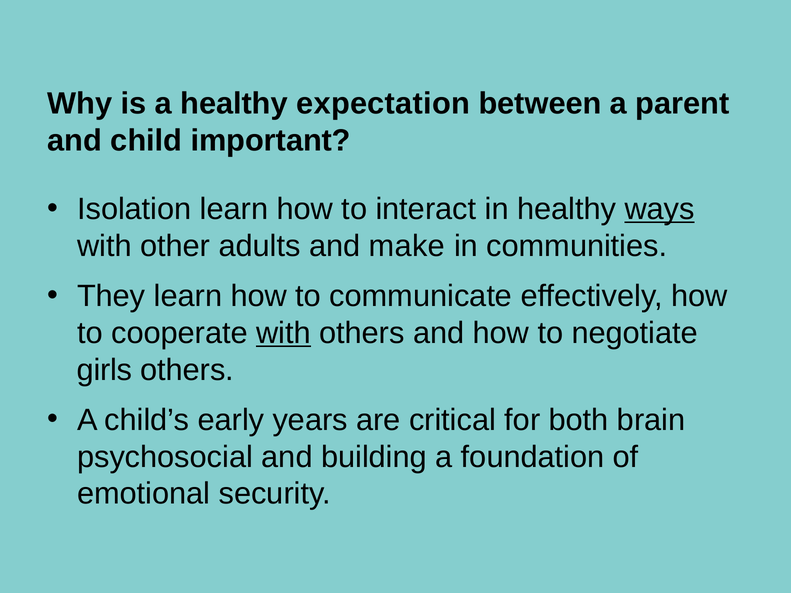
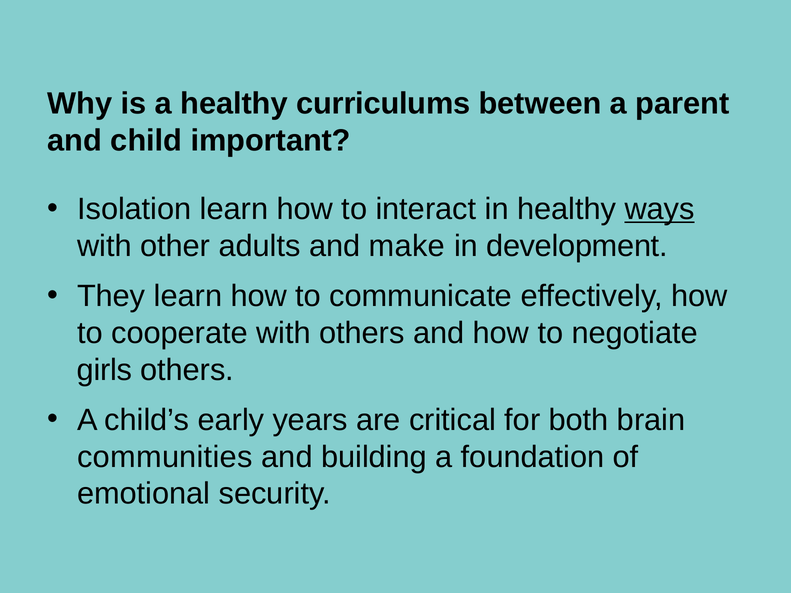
expectation: expectation -> curriculums (383, 104)
communities: communities -> development (577, 246)
with underline: present -> none (283, 333)
psychosocial: psychosocial -> communities (165, 457)
